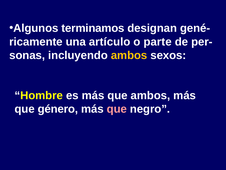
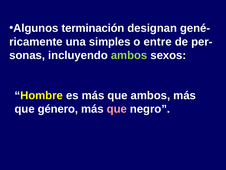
terminamos: terminamos -> terminación (93, 28)
artículo: artículo -> simples (110, 42)
parte: parte -> entre (158, 42)
ambos colour: yellow -> light green (129, 55)
